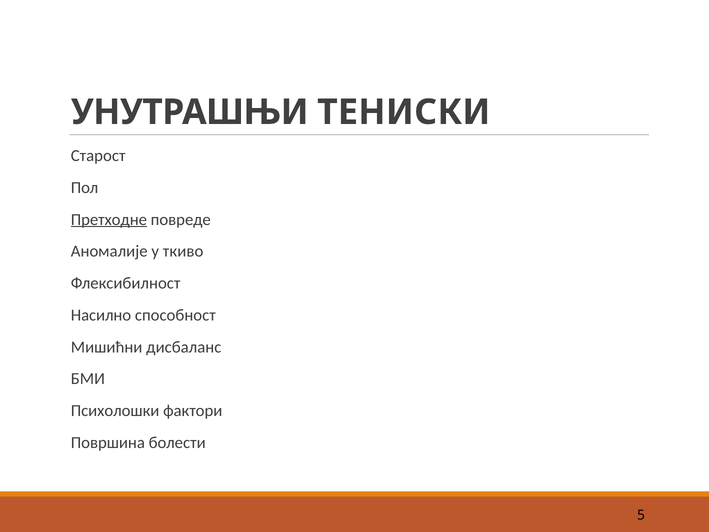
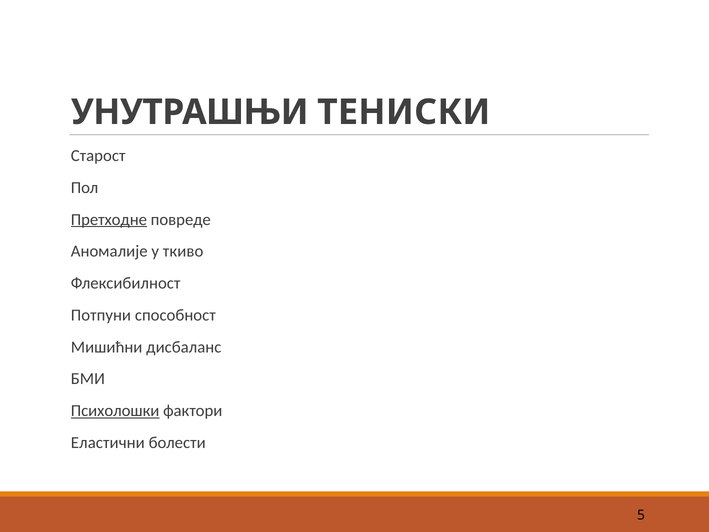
Насилно: Насилно -> Потпуни (101, 315)
Психолошки underline: none -> present (115, 411)
Површина: Површина -> Еластични (108, 443)
